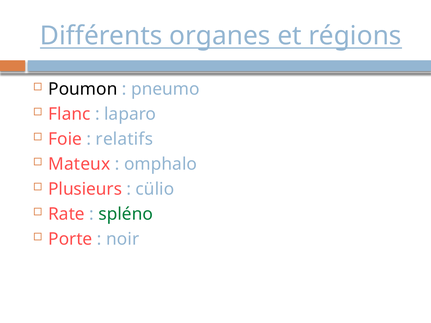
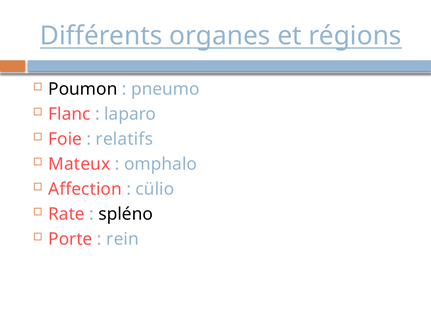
Plusieurs: Plusieurs -> Affection (85, 189)
spléno colour: green -> black (126, 214)
noir: noir -> rein (123, 239)
